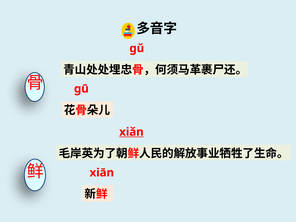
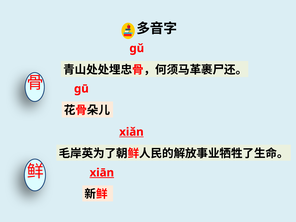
xiān underline: none -> present (102, 173)
